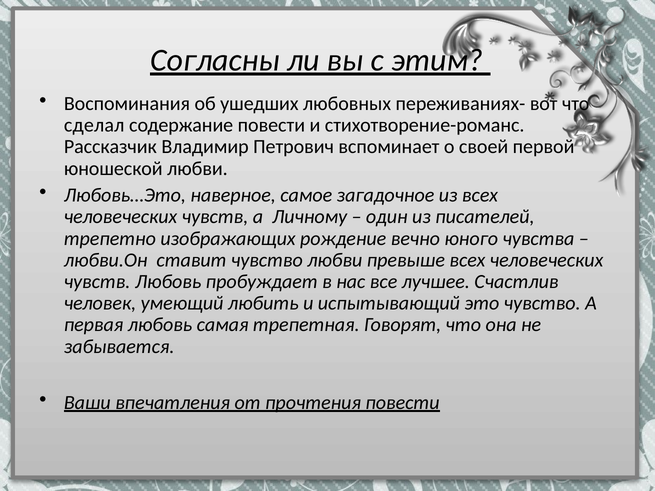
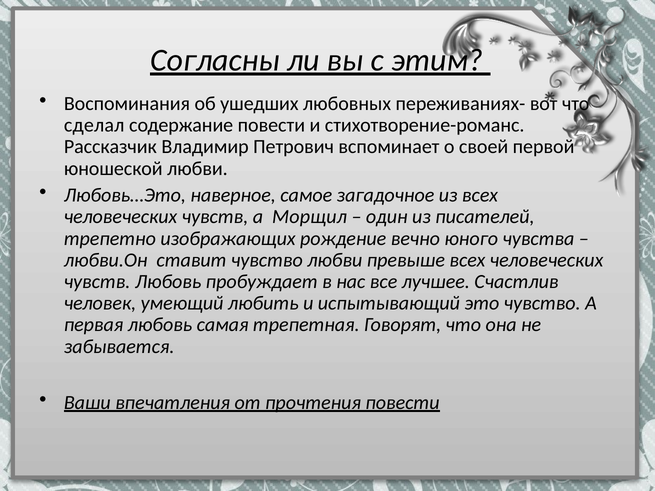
Личному: Личному -> Морщил (310, 217)
